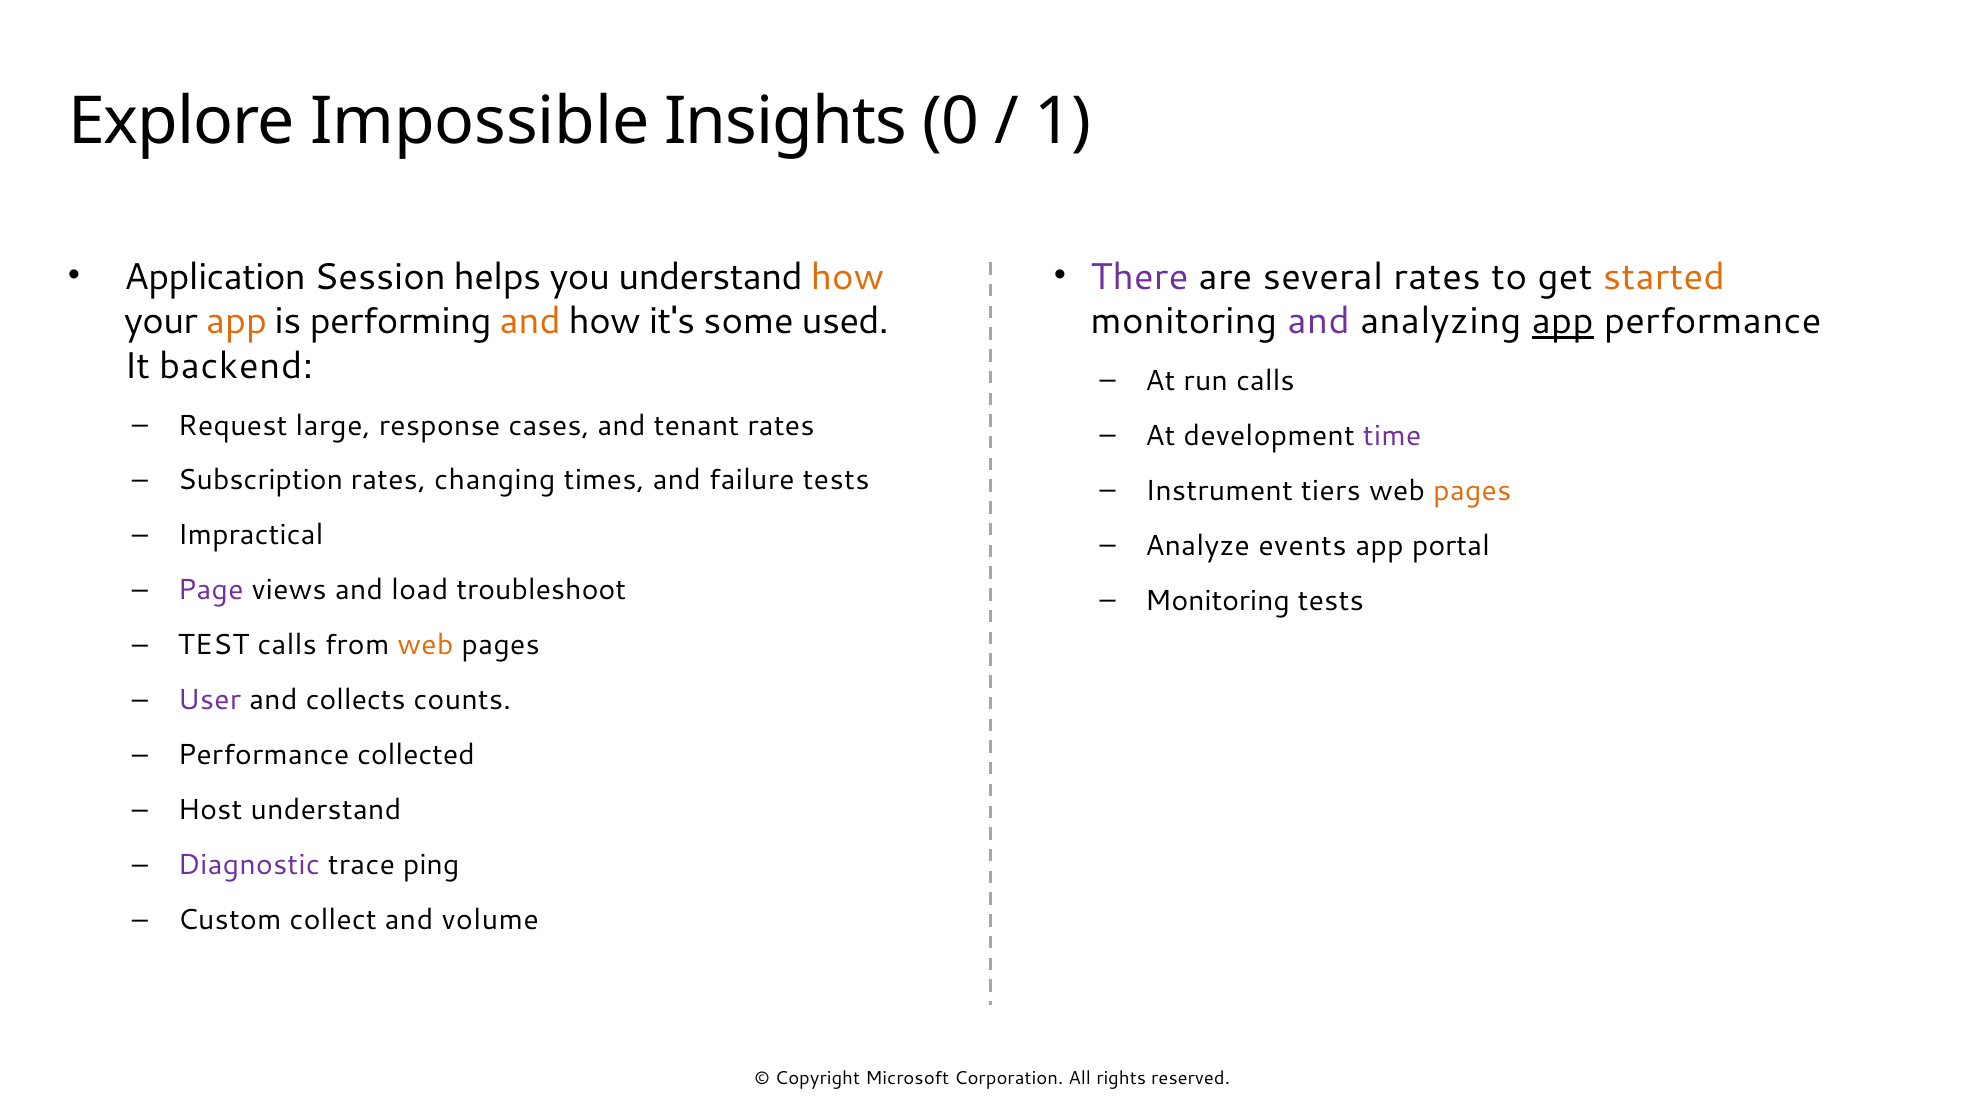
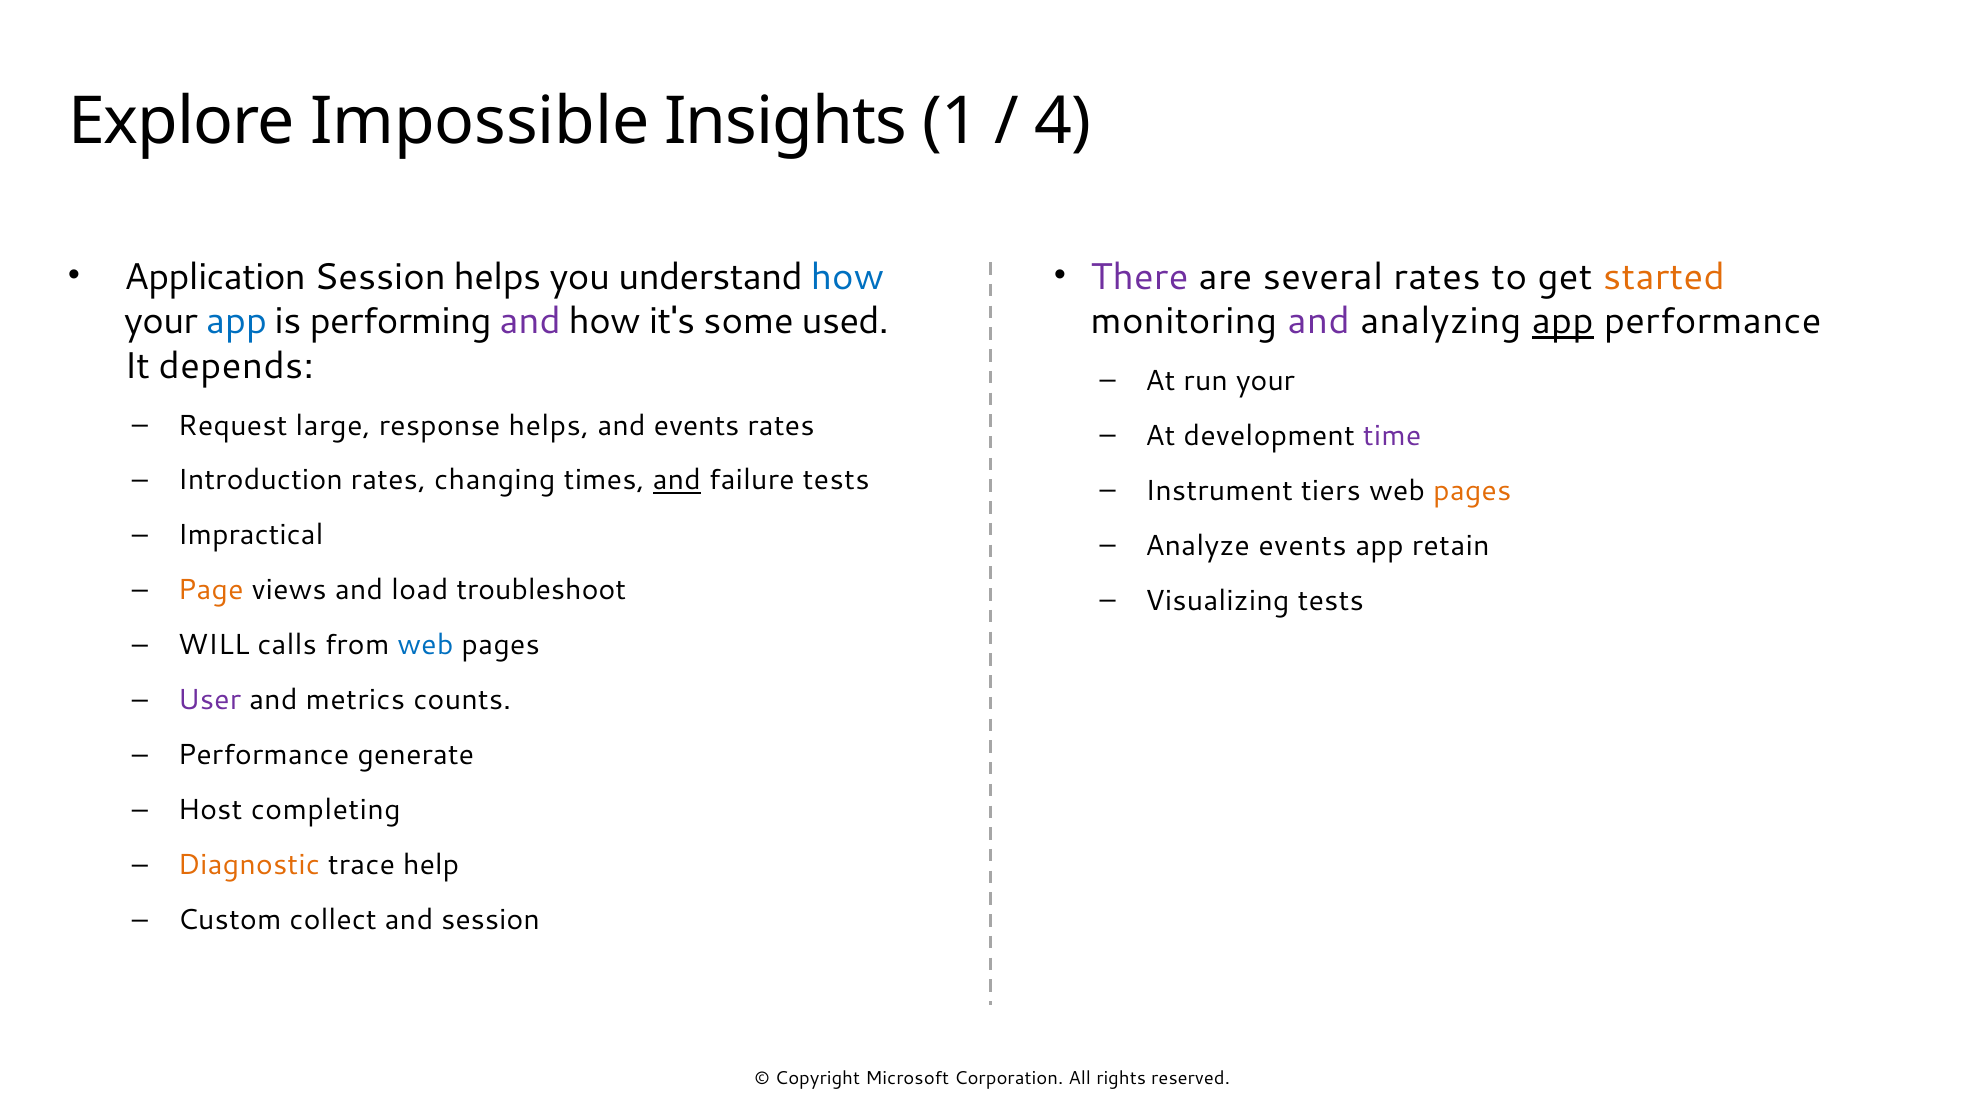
0: 0 -> 1 (951, 122)
1: 1 -> 4 (1063, 122)
how colour: orange -> blue (847, 277)
app colour: orange -> blue (236, 322)
and colour: orange -> purple (530, 322)
backend: backend -> depends (236, 366)
run calls: calls -> your (1265, 381)
response cases: cases -> helps (549, 425)
and tenant: tenant -> events (697, 425)
Subscription: Subscription -> Introduction (260, 480)
and underline: none -> present (677, 480)
portal: portal -> retain (1451, 546)
Page colour: purple -> orange (211, 590)
Monitoring: Monitoring -> Visualizing (1217, 601)
TEST: TEST -> WILL (214, 645)
web colour: orange -> blue (425, 645)
collects: collects -> metrics (355, 700)
collected: collected -> generate (416, 755)
Host understand: understand -> completing (326, 810)
Diagnostic colour: purple -> orange (249, 865)
ping: ping -> help (431, 865)
and volume: volume -> session (490, 920)
